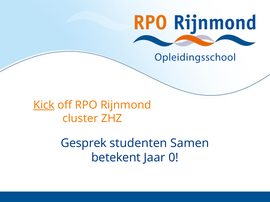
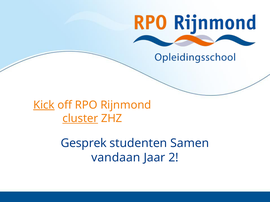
cluster underline: none -> present (80, 119)
betekent: betekent -> vandaan (116, 158)
0: 0 -> 2 (173, 158)
